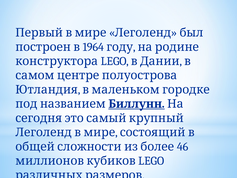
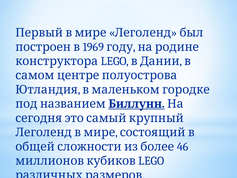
1964: 1964 -> 1969 (93, 47)
